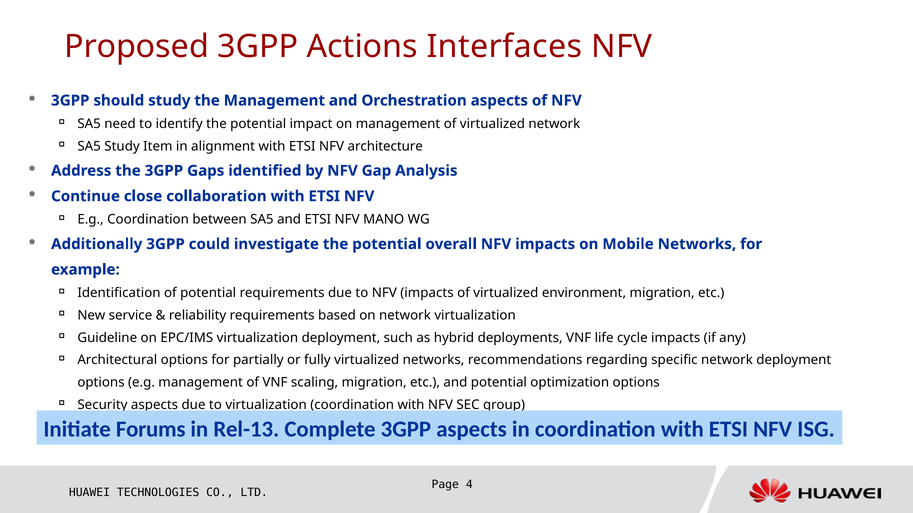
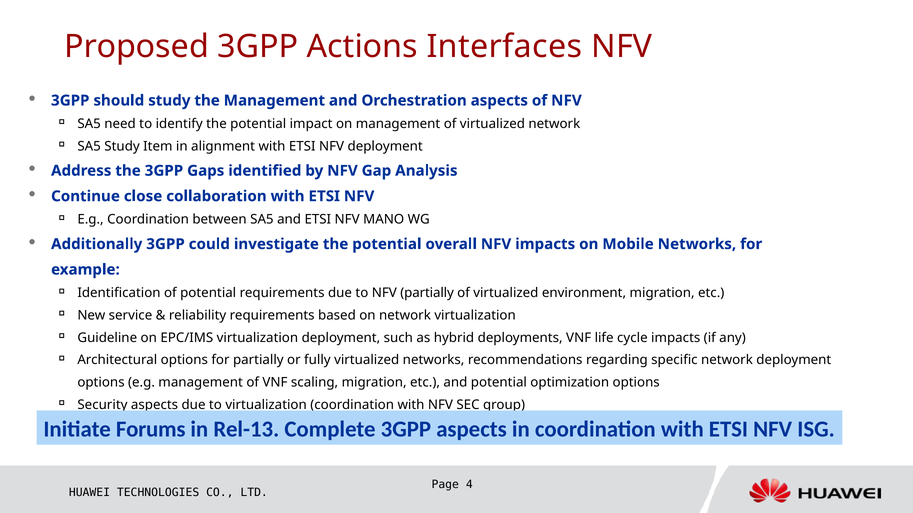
NFV architecture: architecture -> deployment (385, 146)
to NFV impacts: impacts -> partially (427, 293)
